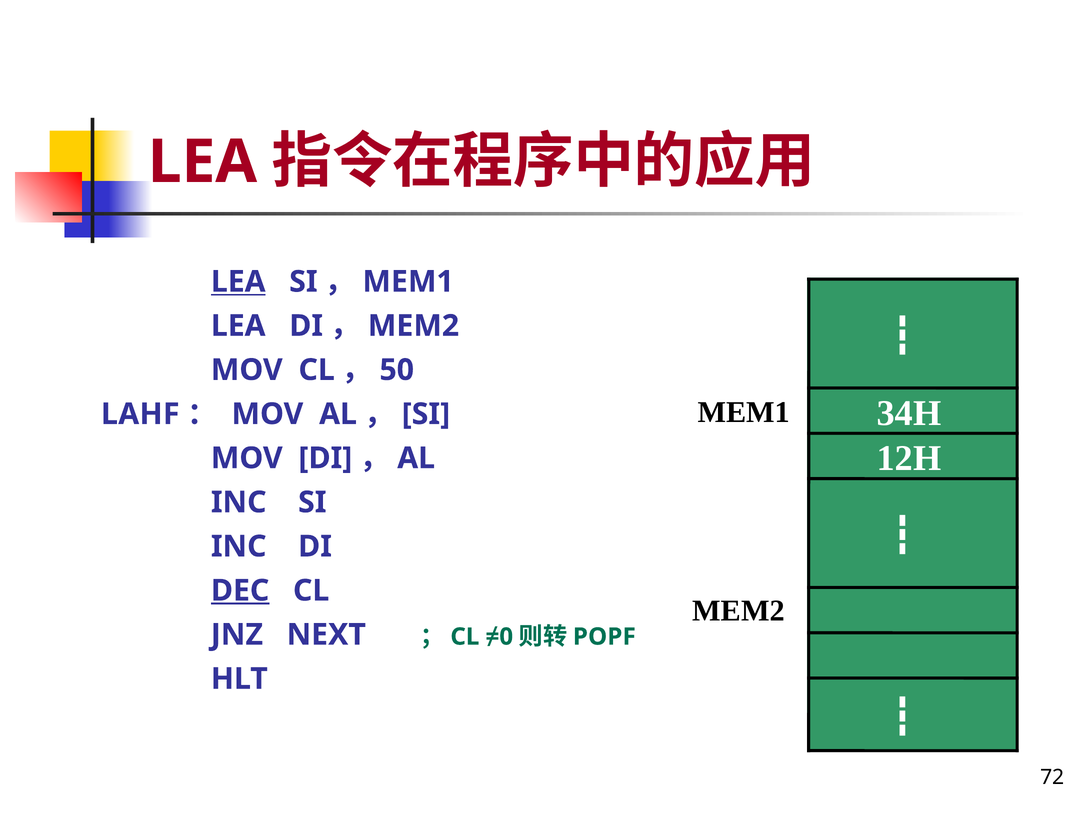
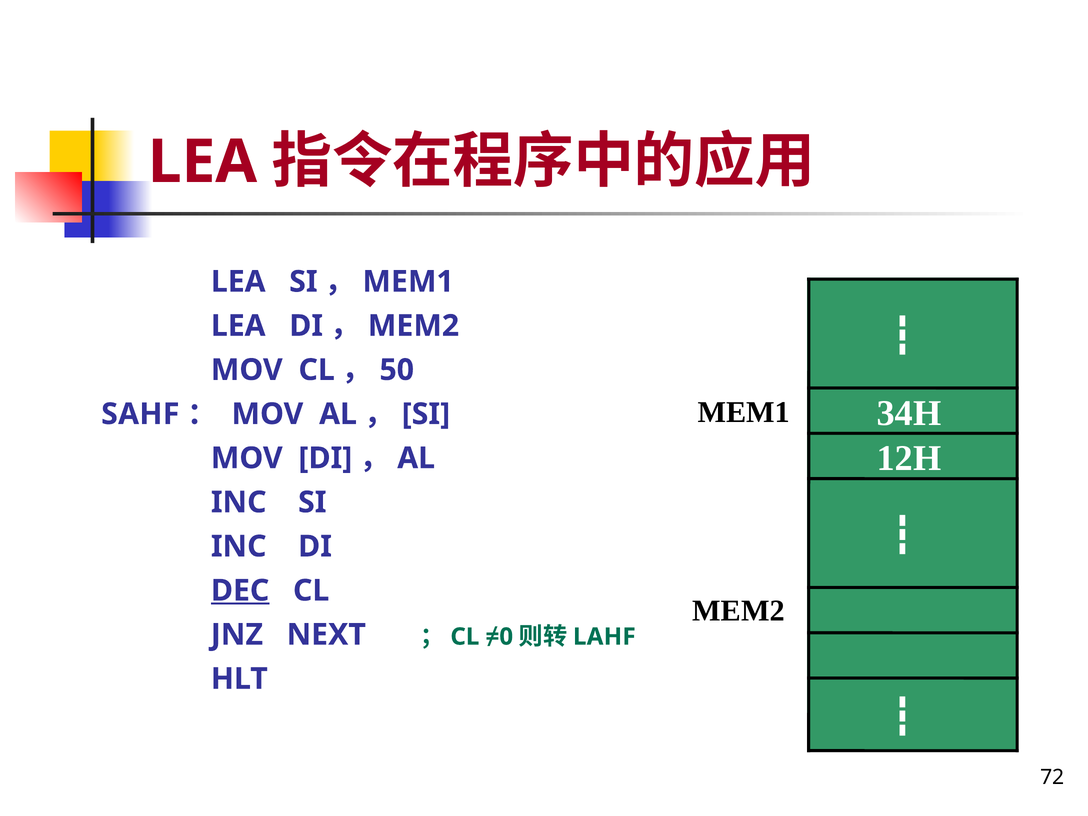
LEA underline: present -> none (238, 282)
LAHF: LAHF -> SAHF (140, 414)
POPF: POPF -> LAHF (604, 637)
